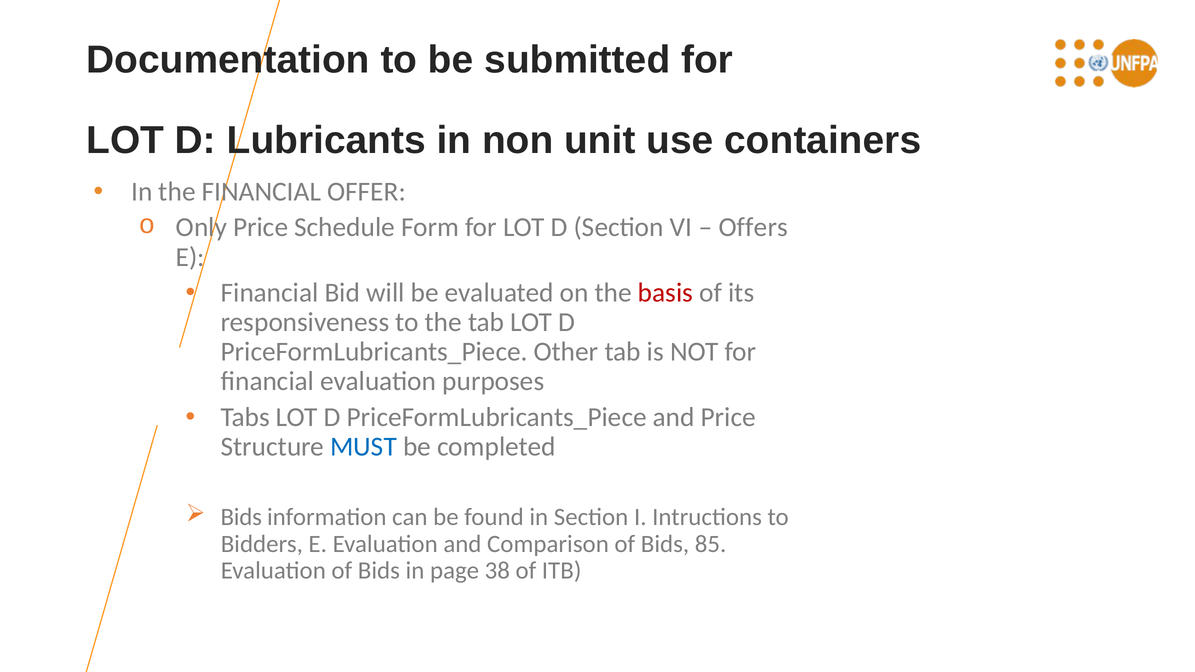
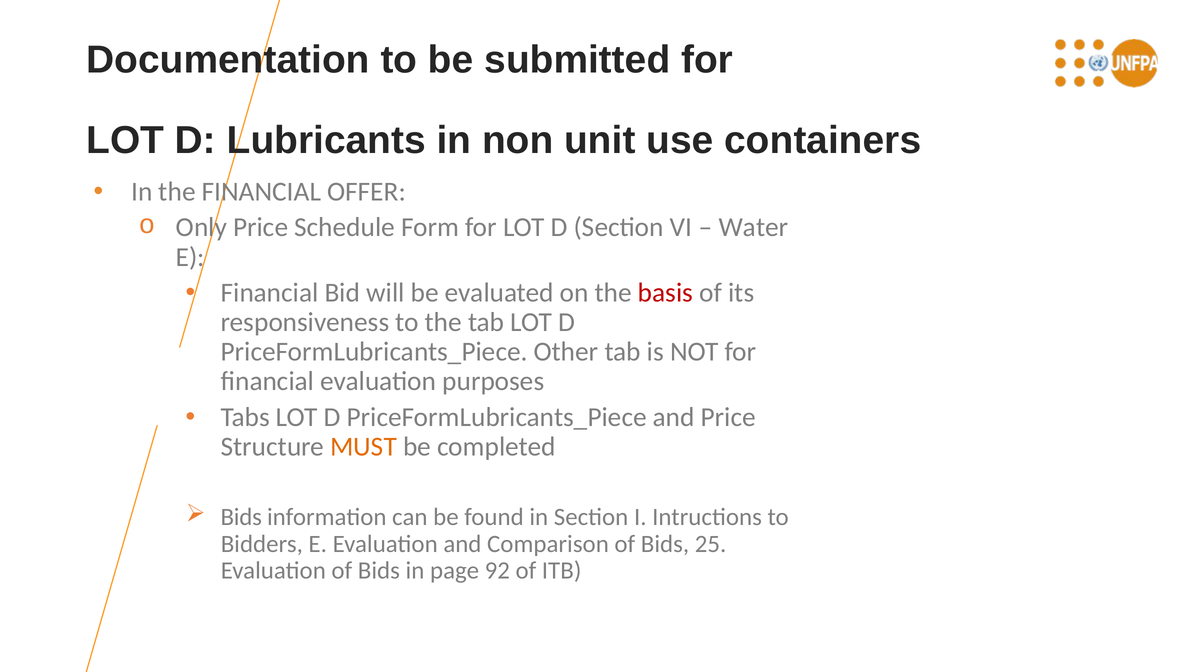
Offers: Offers -> Water (753, 227)
MUST colour: blue -> orange (364, 447)
85: 85 -> 25 (711, 544)
38: 38 -> 92 (497, 571)
